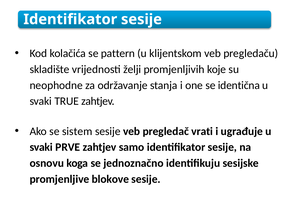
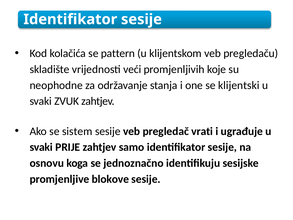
želji: želji -> veći (132, 69)
identična: identična -> klijentski (239, 85)
TRUE: TRUE -> ZVUK (67, 101)
PRVE: PRVE -> PRIJE (68, 147)
